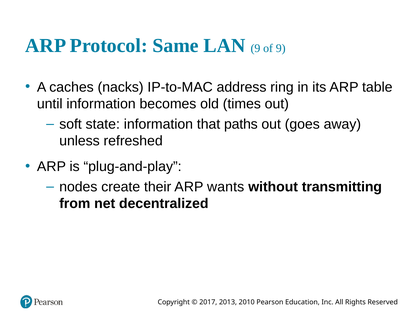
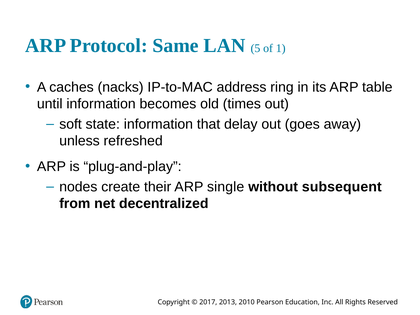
LAN 9: 9 -> 5 (255, 48)
of 9: 9 -> 1 (281, 48)
paths: paths -> delay (241, 124)
wants: wants -> single (226, 187)
transmitting: transmitting -> subsequent (342, 187)
